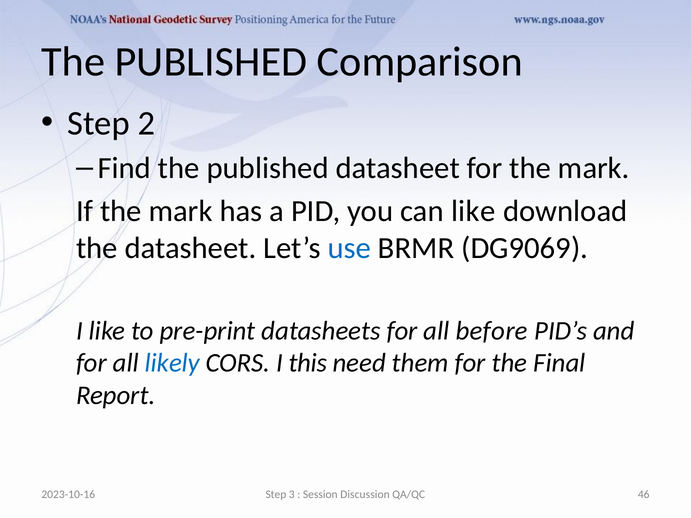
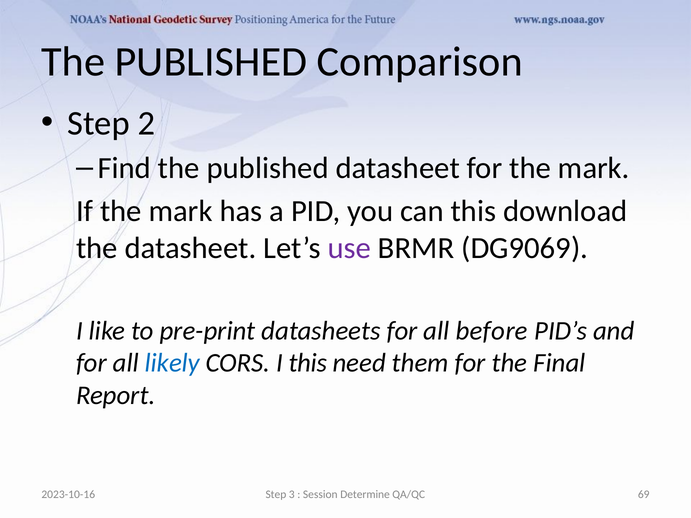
can like: like -> this (473, 211)
use colour: blue -> purple (349, 248)
Discussion: Discussion -> Determine (365, 495)
46: 46 -> 69 (644, 495)
